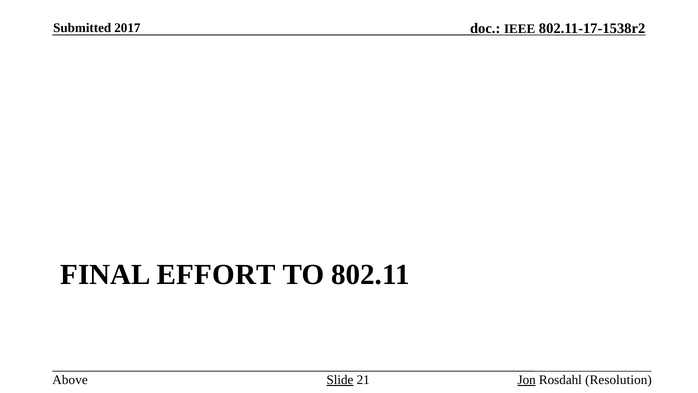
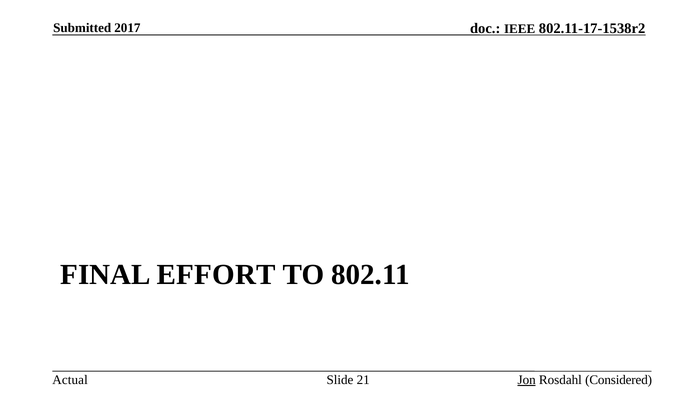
Above: Above -> Actual (70, 379)
Slide underline: present -> none (340, 379)
Resolution: Resolution -> Considered (619, 379)
